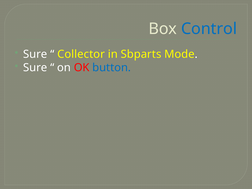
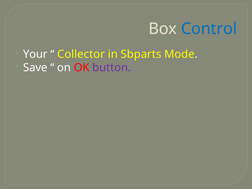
Sure: Sure -> Your (35, 54)
Sure: Sure -> Save (35, 68)
button colour: blue -> purple (112, 68)
